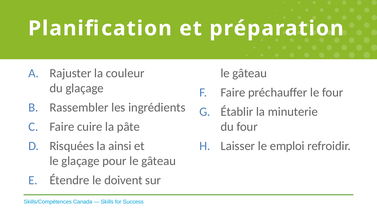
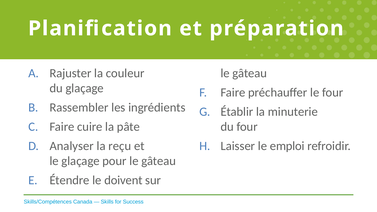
Risquées: Risquées -> Analyser (72, 146)
ainsi: ainsi -> reçu (120, 146)
